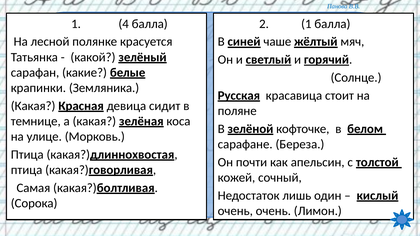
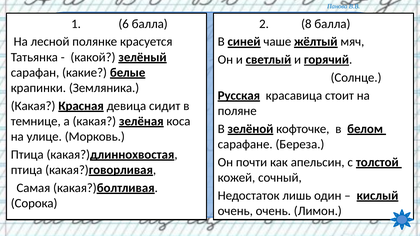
4: 4 -> 6 (124, 24)
1: 1 -> 8 (306, 24)
